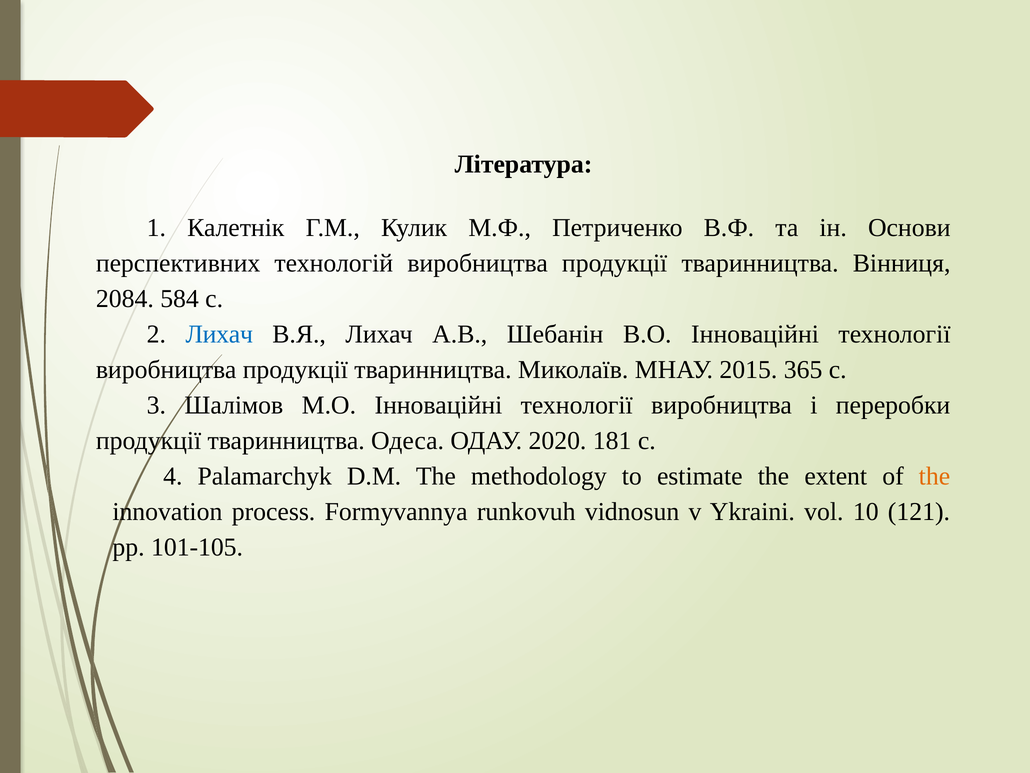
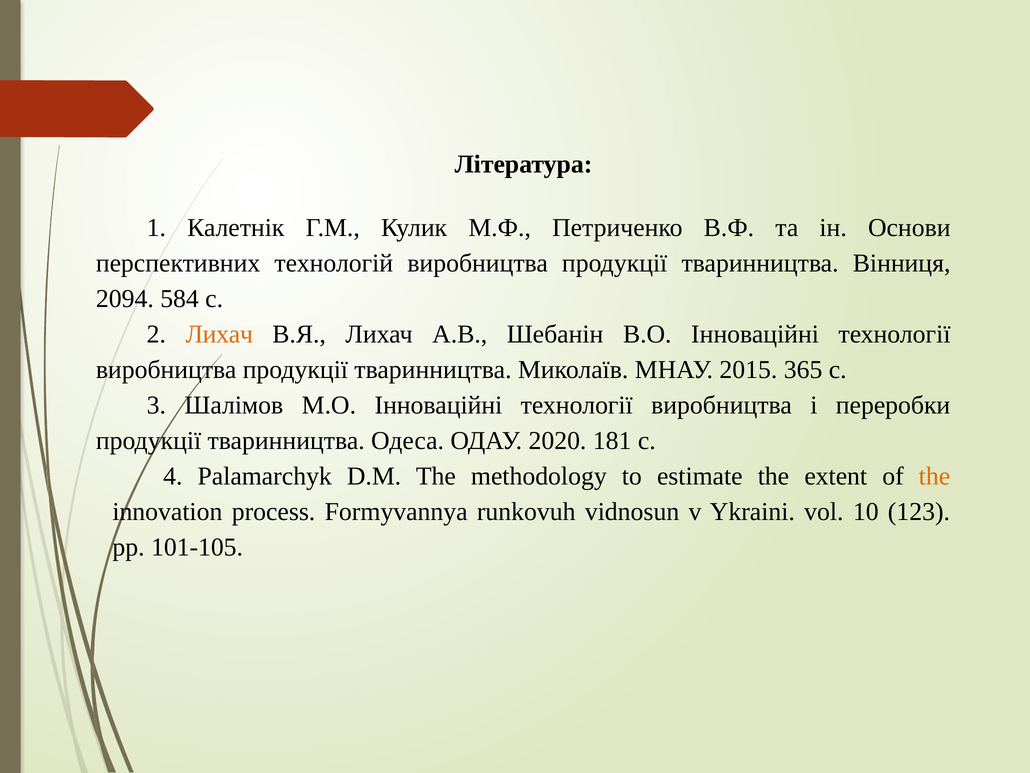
2084: 2084 -> 2094 (125, 298)
Лихач colour: blue -> orange (219, 334)
121: 121 -> 123 (919, 512)
